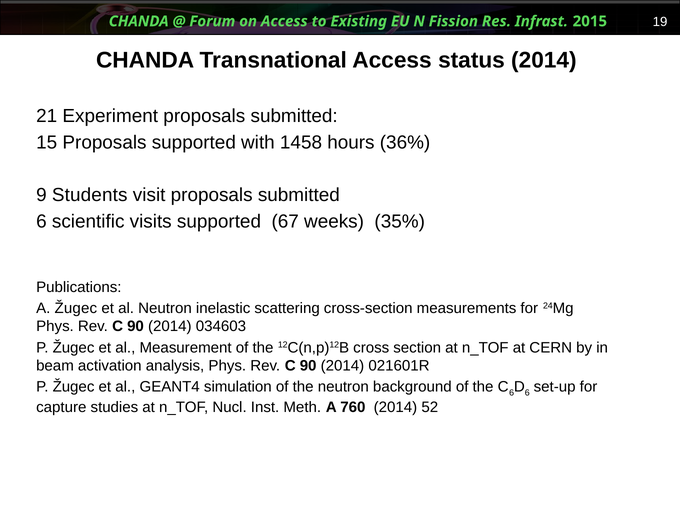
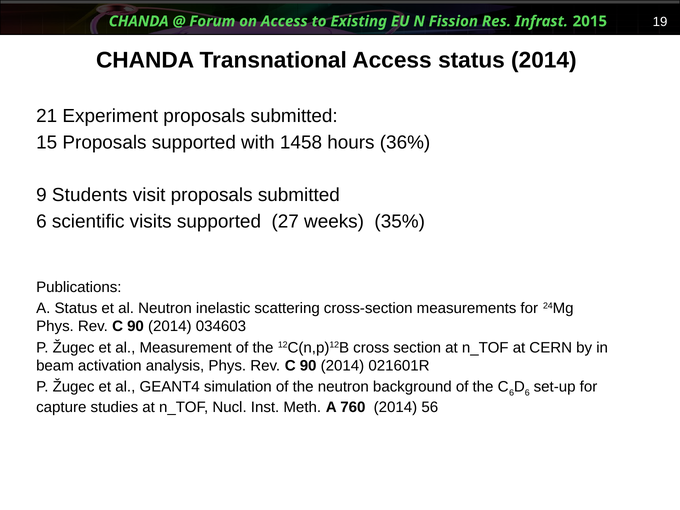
67: 67 -> 27 (285, 222)
A Žugec: Žugec -> Status (76, 308)
52: 52 -> 56 (430, 407)
